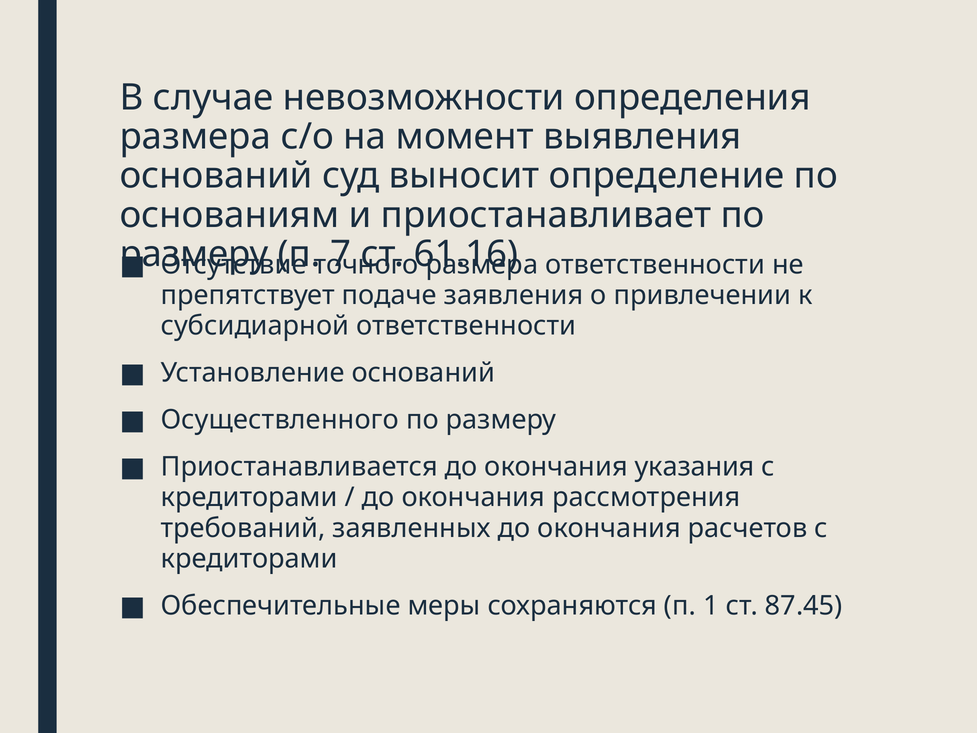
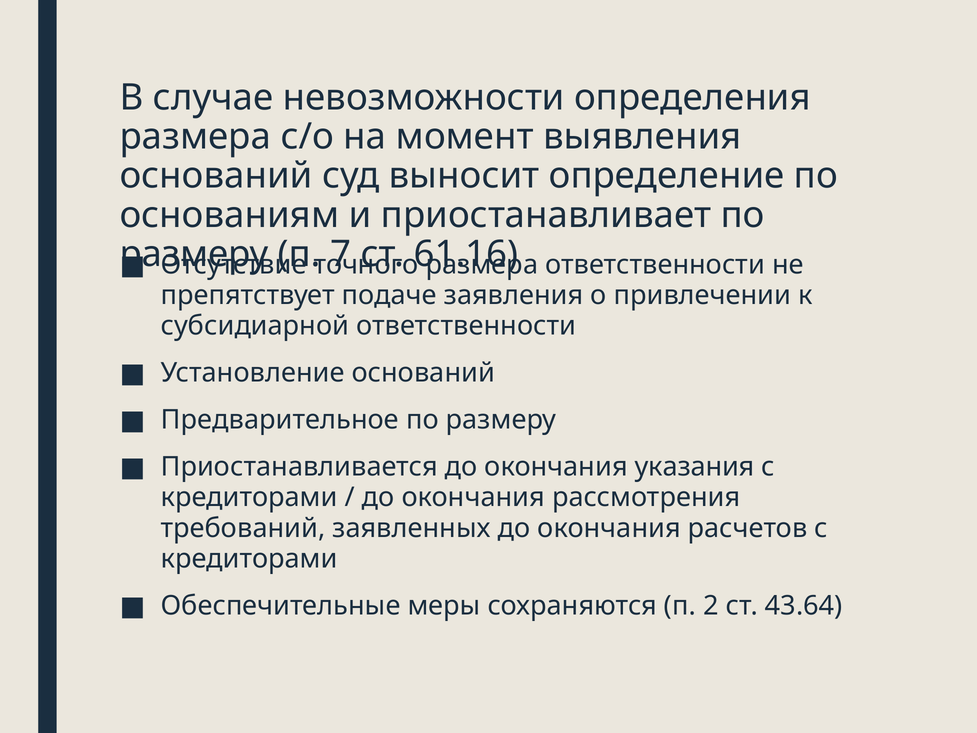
Осуществленного: Осуществленного -> Предварительное (280, 420)
1: 1 -> 2 (711, 605)
87.45: 87.45 -> 43.64 (804, 605)
